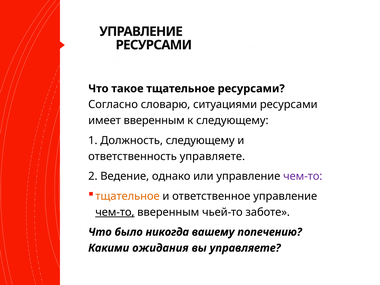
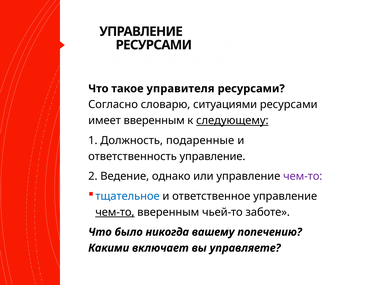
такое тщательное: тщательное -> управителя (180, 89)
следующему underline: none -> present (232, 121)
Должность следующему: следующему -> подаренные (200, 140)
ответственность управляете: управляете -> управление (212, 156)
тщательное colour: orange -> blue (127, 196)
ожидания: ожидания -> включает (160, 248)
